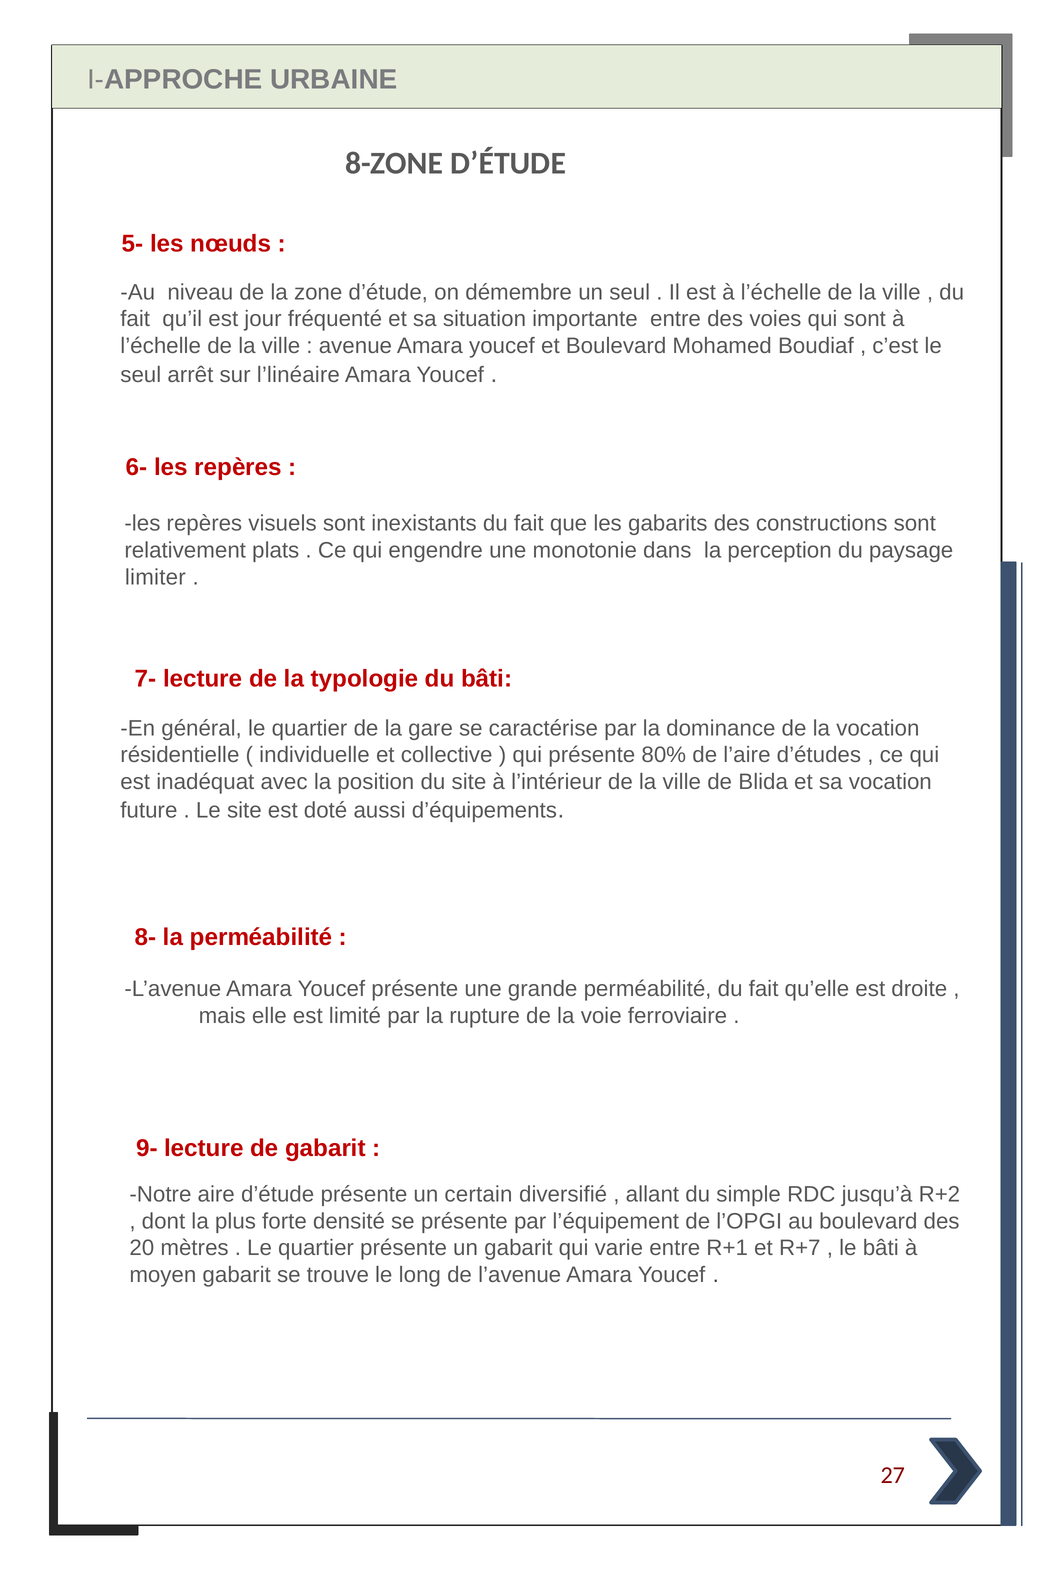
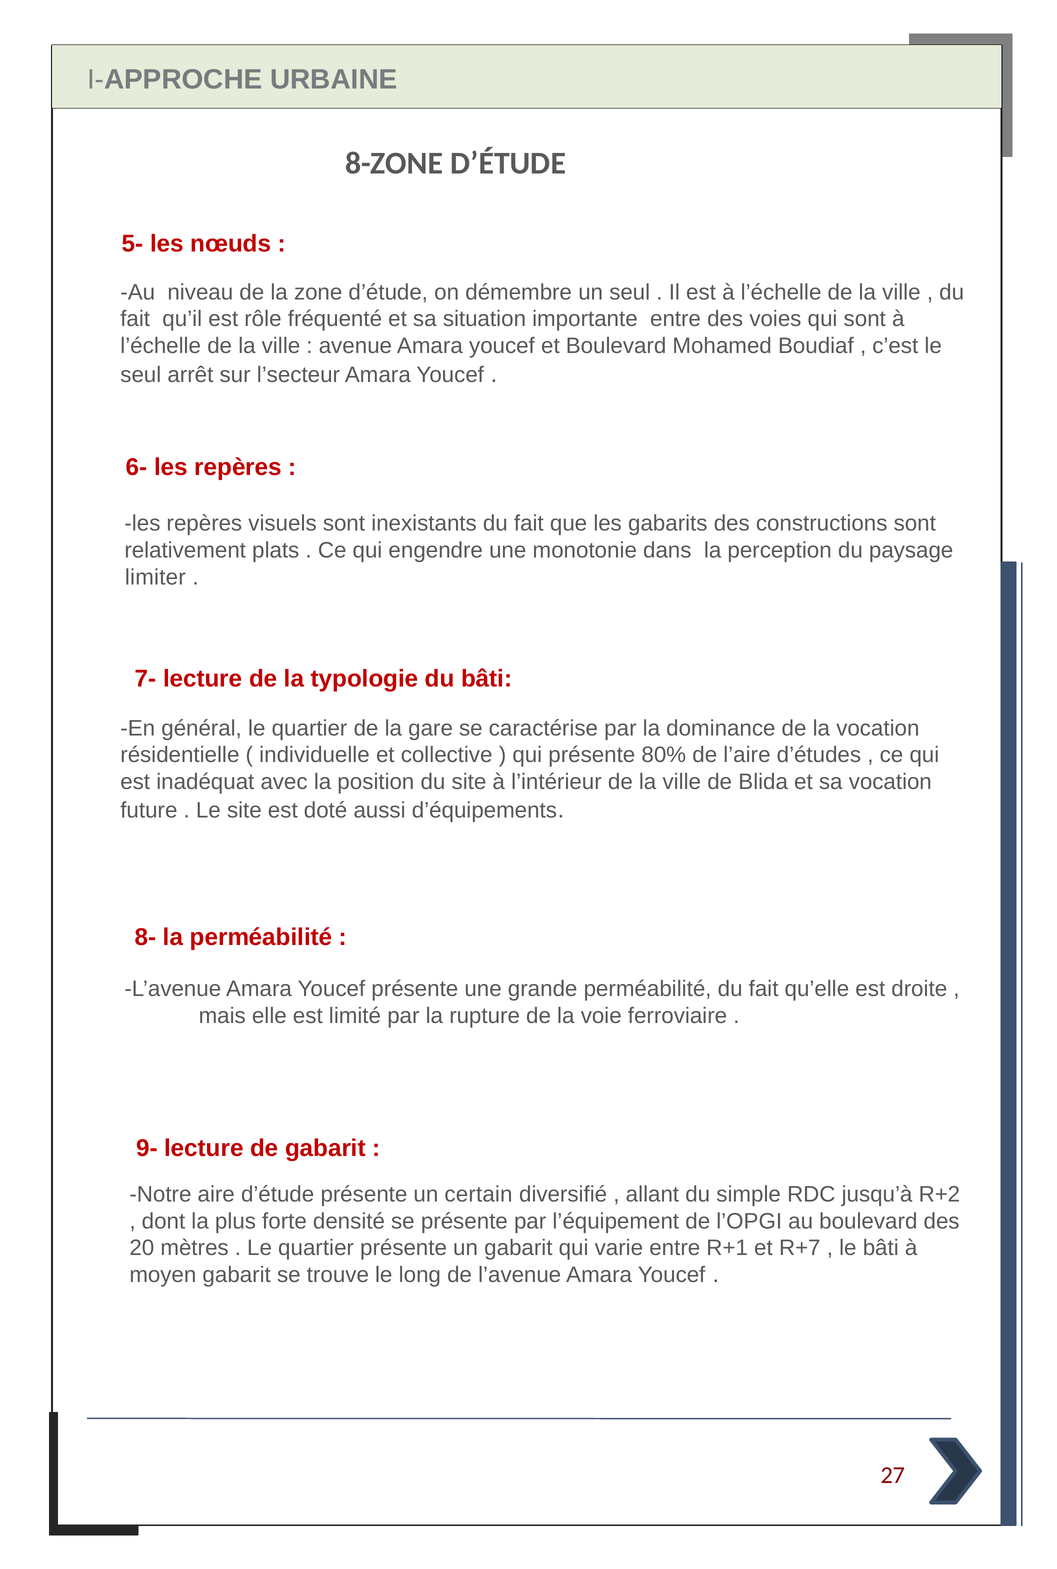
jour: jour -> rôle (263, 319)
l’linéaire: l’linéaire -> l’secteur (298, 375)
